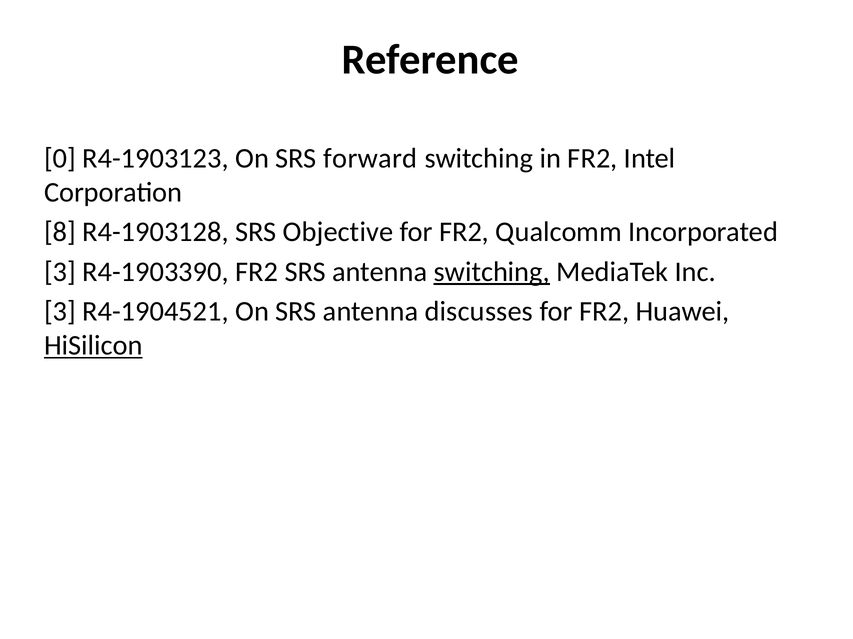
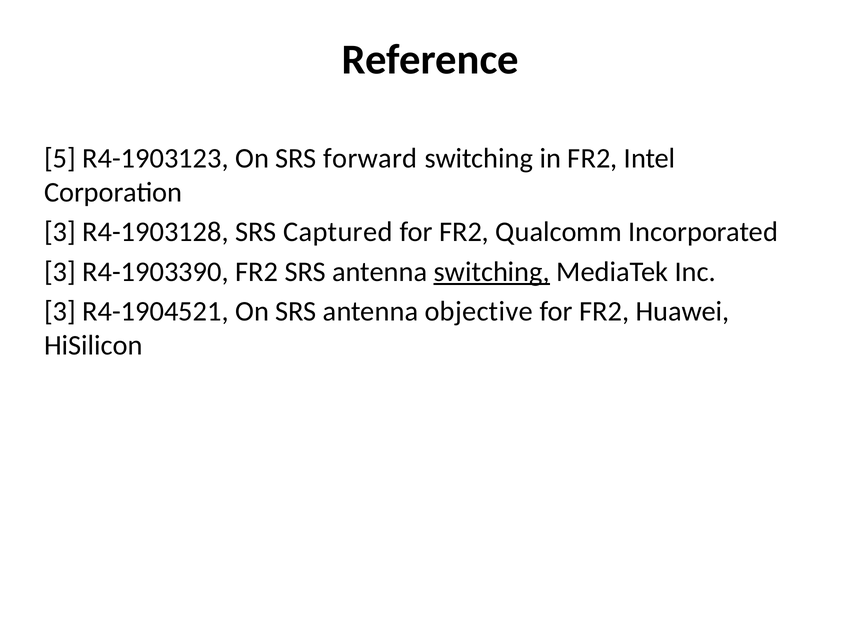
0: 0 -> 5 (60, 158)
8: 8 -> 3 (60, 232)
Objective: Objective -> Captured (338, 232)
discusses: discusses -> objective (479, 312)
HiSilicon underline: present -> none (93, 346)
